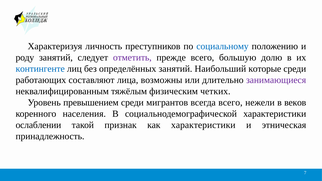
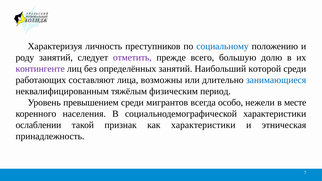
контингенте colour: blue -> purple (40, 69)
которые: которые -> которой (265, 69)
занимающиеся colour: purple -> blue (276, 80)
четких: четких -> период (215, 91)
всегда всего: всего -> особо (231, 103)
веков: веков -> месте (295, 103)
